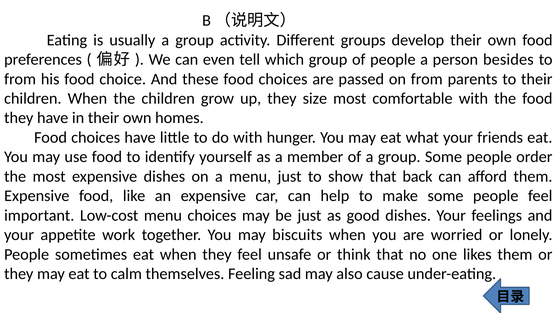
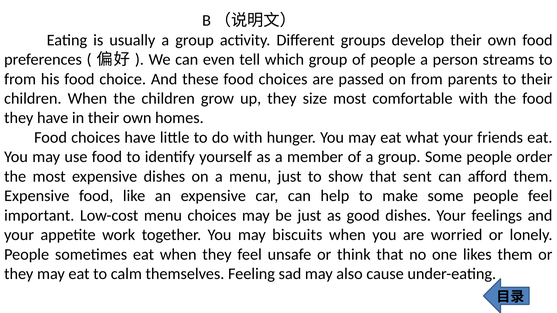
besides: besides -> streams (508, 60)
back: back -> sent (417, 177)
